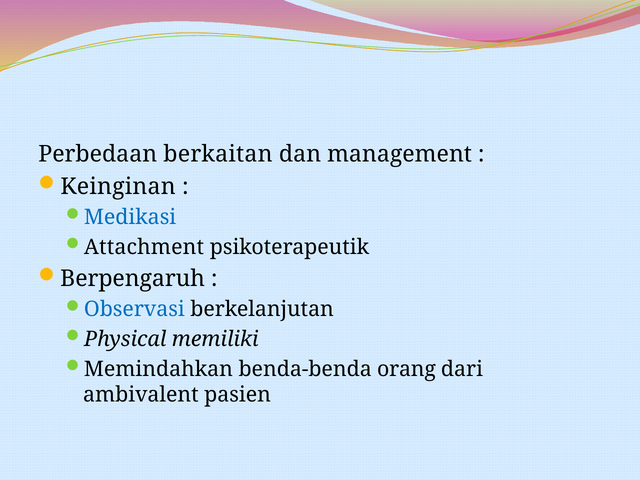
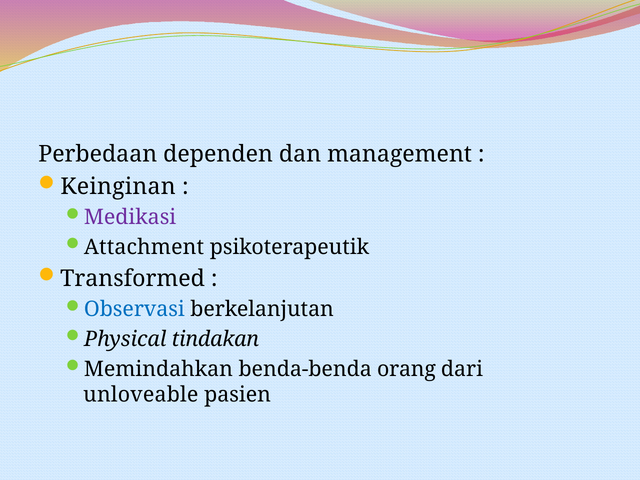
berkaitan: berkaitan -> dependen (218, 154)
Medikasi colour: blue -> purple (130, 217)
Berpengaruh: Berpengaruh -> Transformed (133, 278)
memiliki: memiliki -> tindakan (215, 339)
ambivalent: ambivalent -> unloveable (141, 395)
